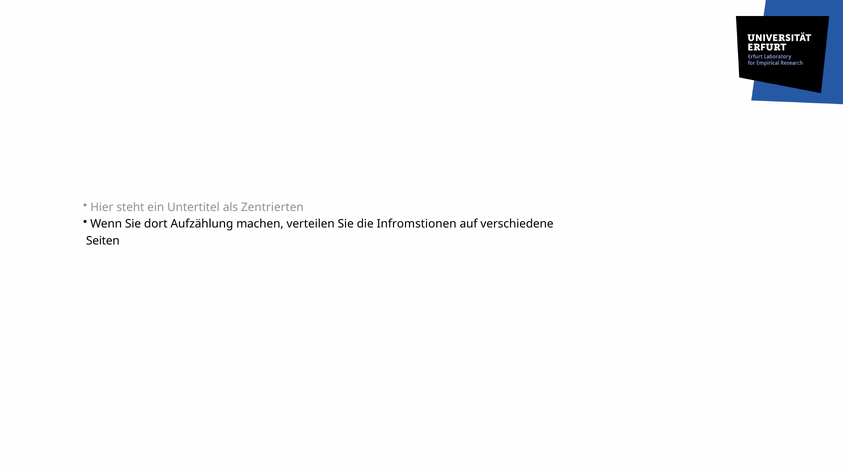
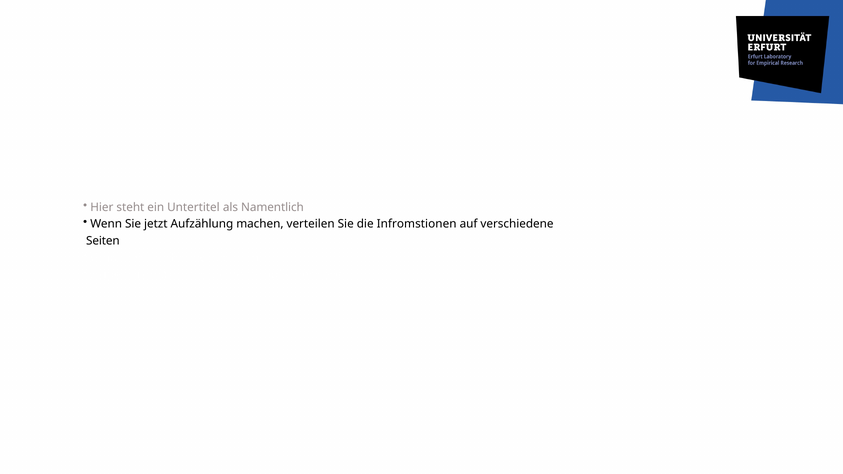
Zentrierten: Zentrierten -> Namentlich (272, 207)
dort: dort -> jetzt (156, 224)
